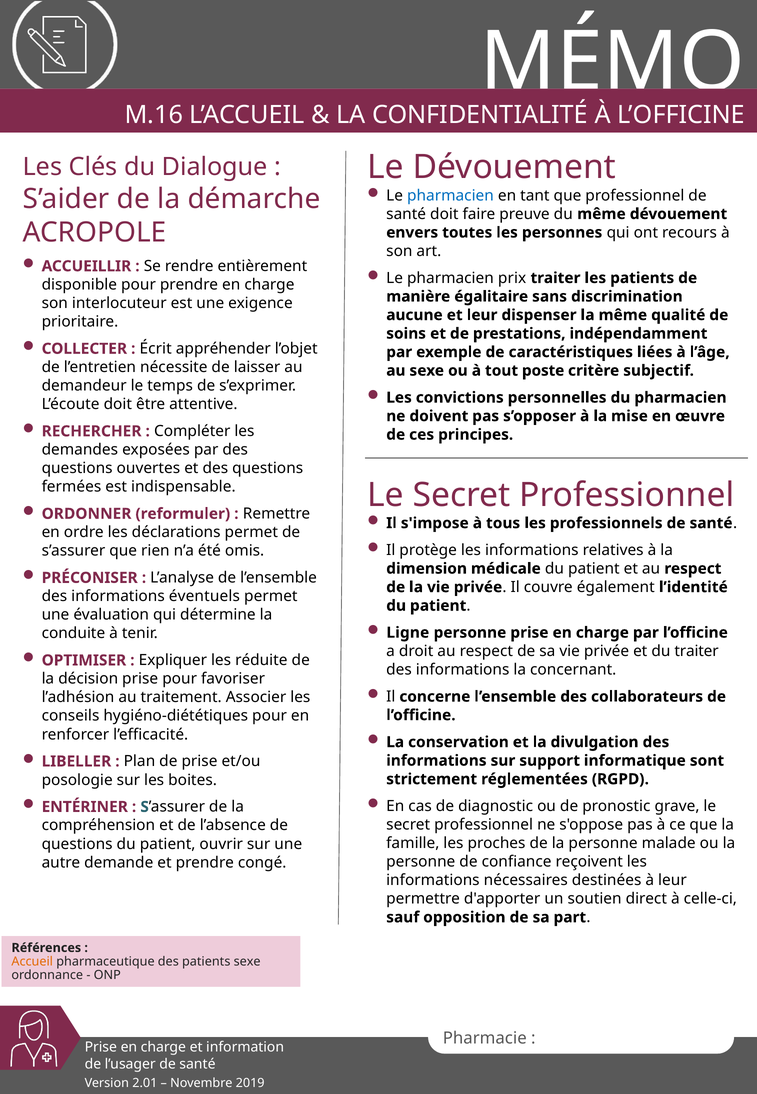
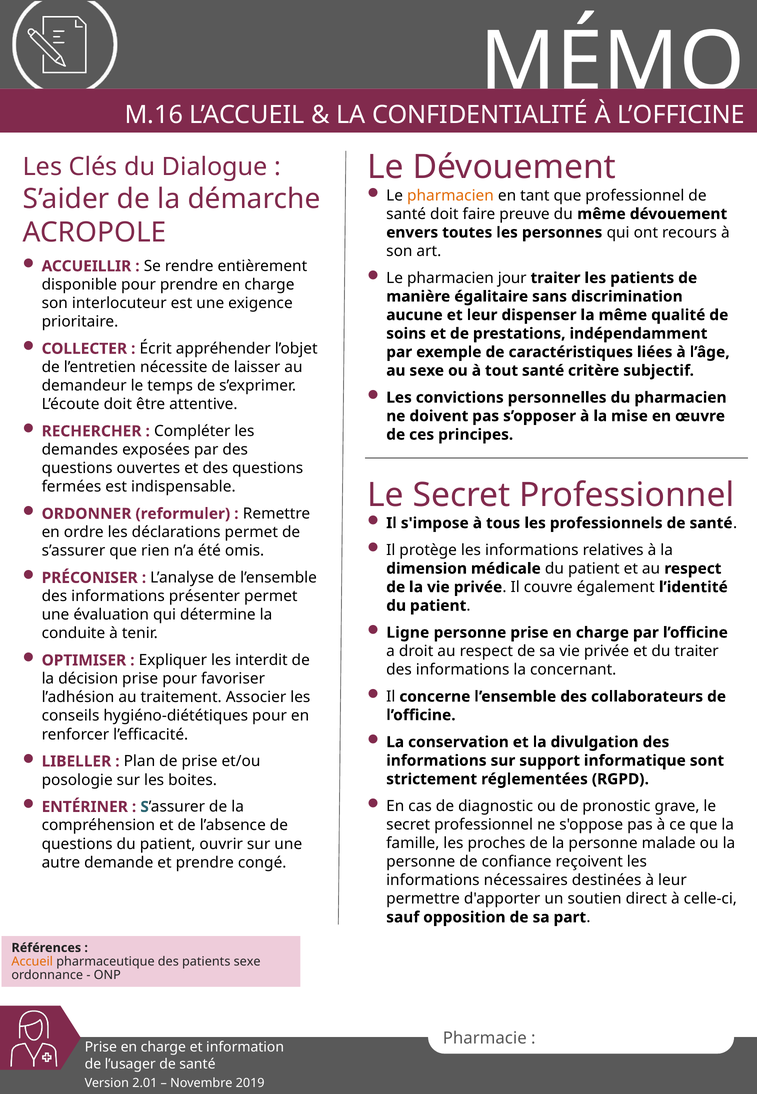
pharmacien colour: blue -> orange (450, 195)
prix: prix -> jour (512, 278)
tout poste: poste -> santé (543, 370)
éventuels: éventuels -> présenter (204, 596)
réduite: réduite -> interdit (261, 660)
